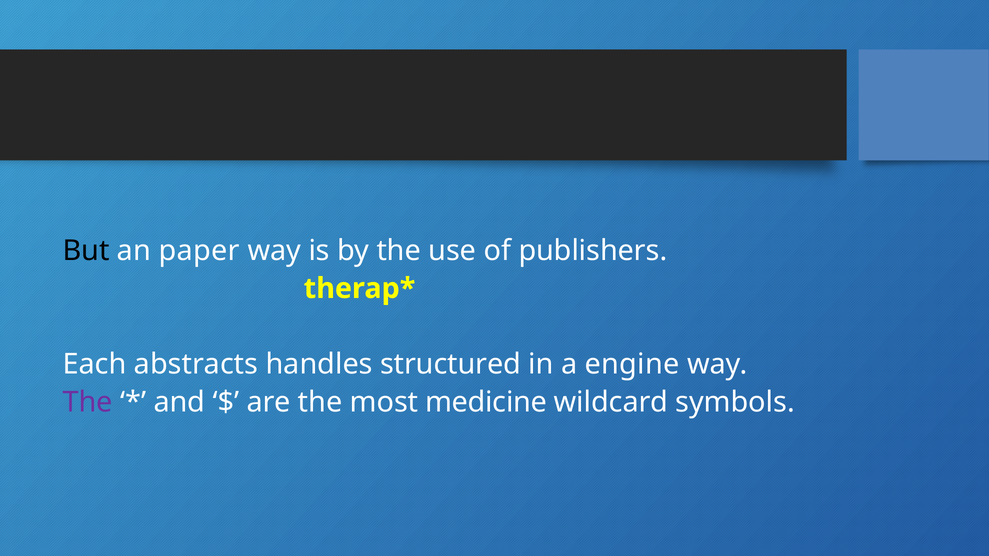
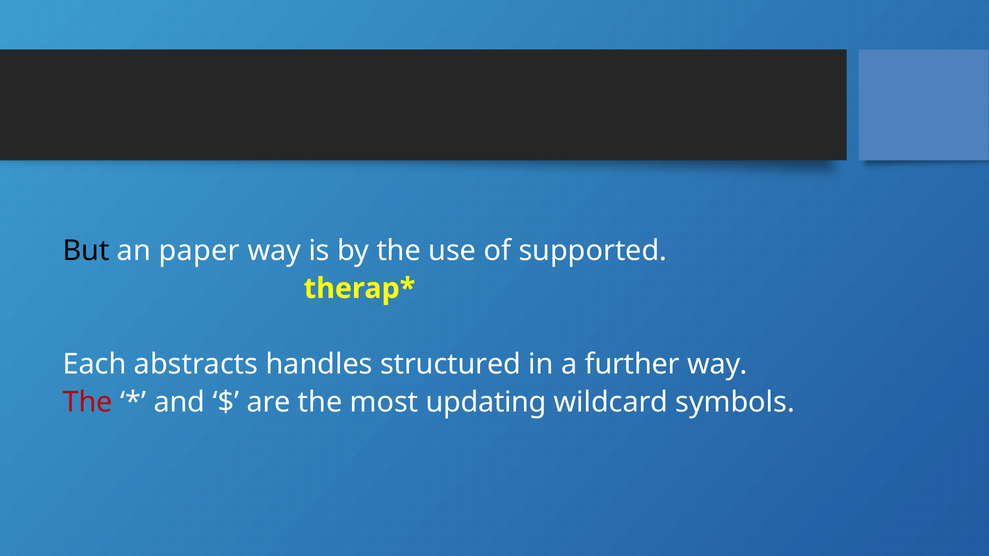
publishers: publishers -> supported (593, 251)
engine: engine -> further (632, 365)
The colour: purple -> red (88, 402)
medicine: medicine -> updating (486, 402)
